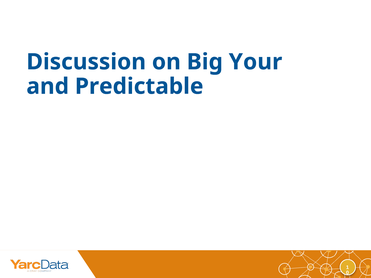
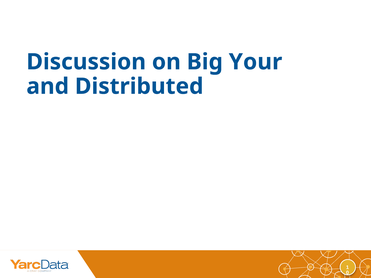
Predictable: Predictable -> Distributed (139, 86)
